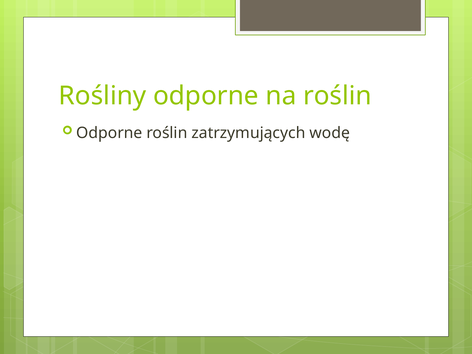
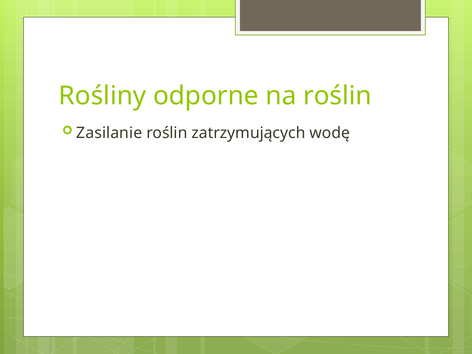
Odporne: Odporne -> Zasilanie (109, 133)
